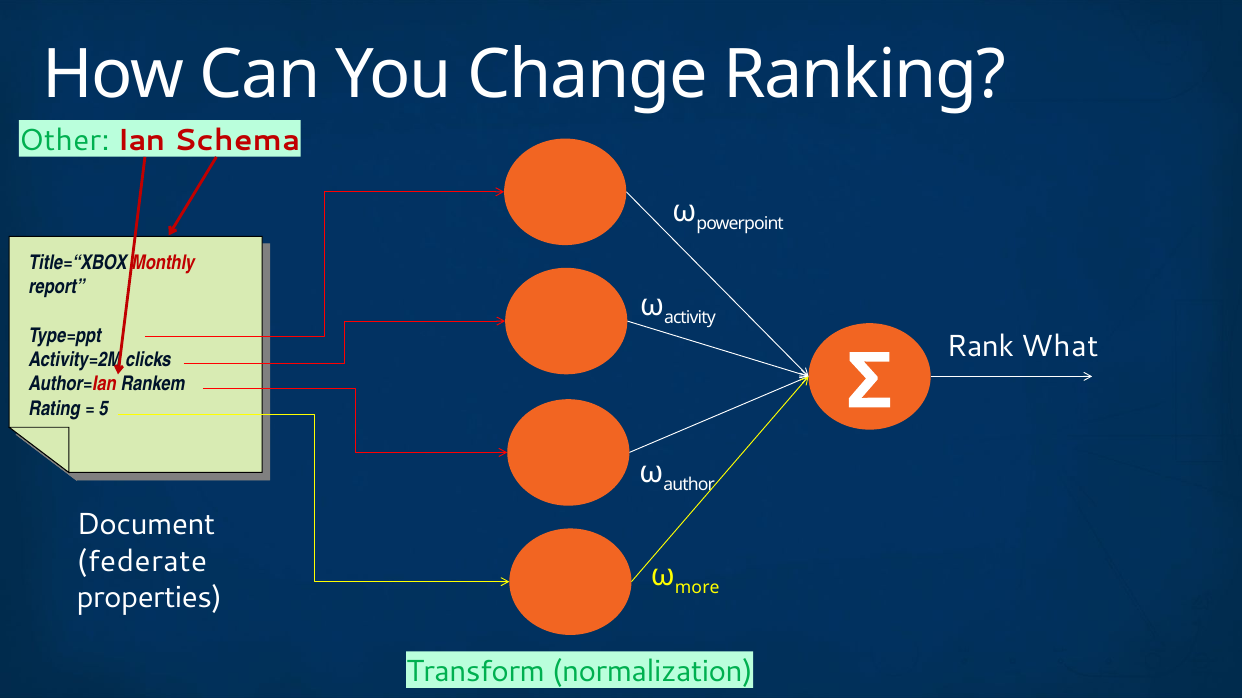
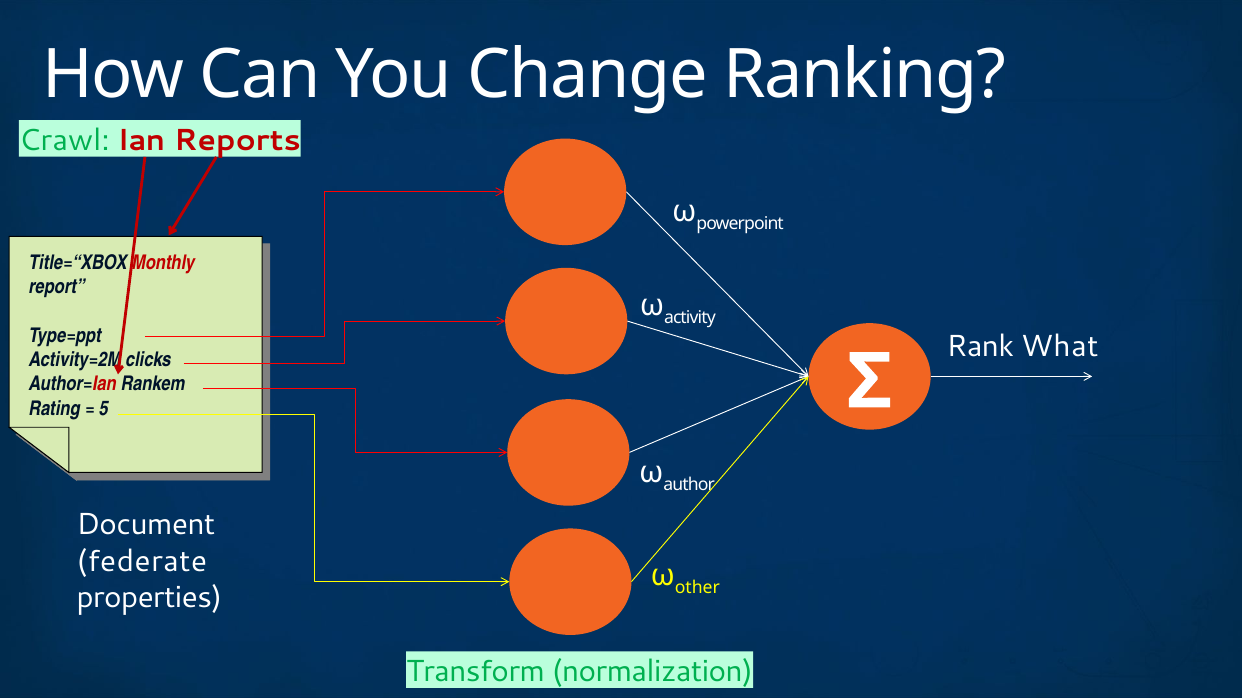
Other: Other -> Crawl (64, 141)
Schema: Schema -> Reports (237, 141)
more: more -> other (697, 588)
